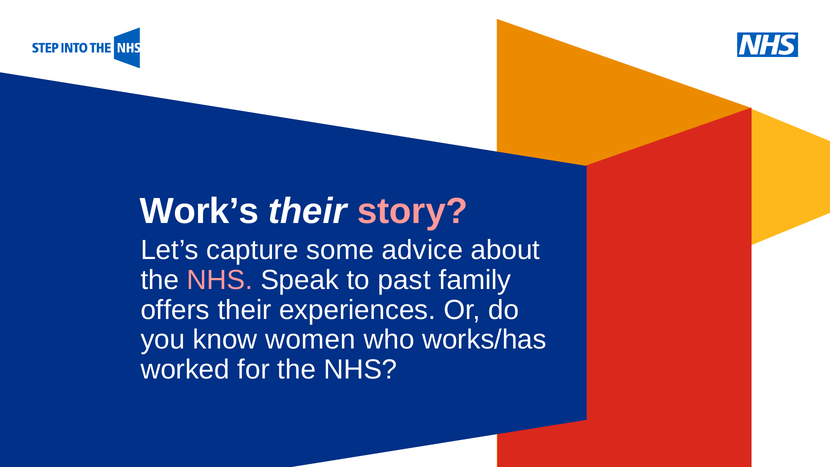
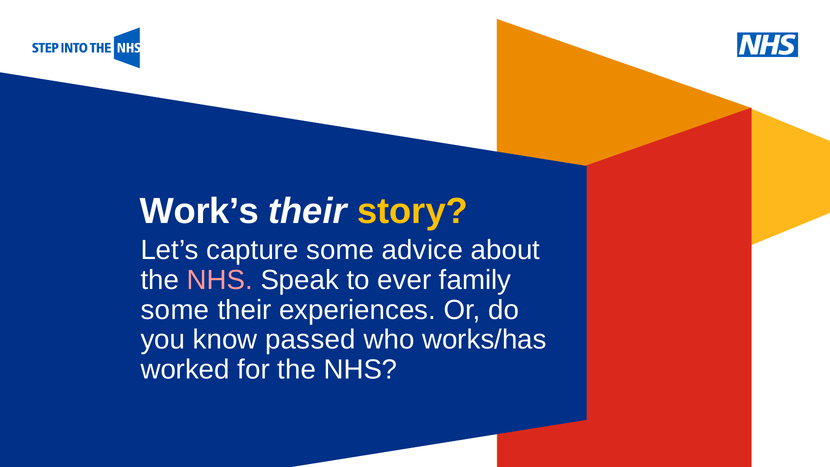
story colour: pink -> yellow (412, 211)
past: past -> ever (404, 280)
offers: offers -> some (175, 310)
women: women -> passed (310, 340)
